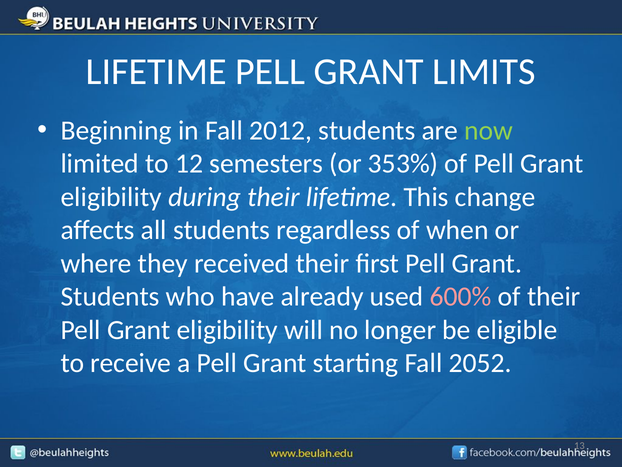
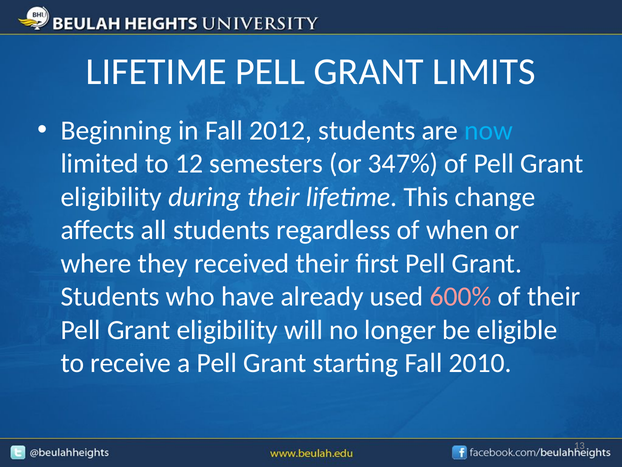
now colour: light green -> light blue (489, 130)
353%: 353% -> 347% (403, 164)
2052: 2052 -> 2010 (480, 363)
